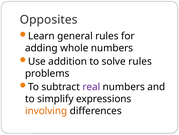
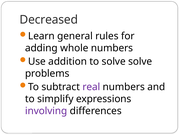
Opposites: Opposites -> Decreased (49, 20)
solve rules: rules -> solve (140, 61)
involving colour: orange -> purple (46, 110)
